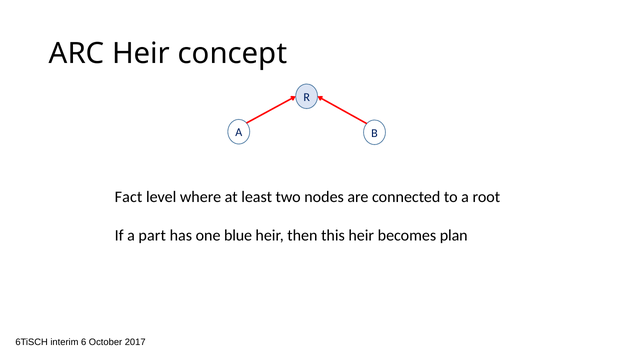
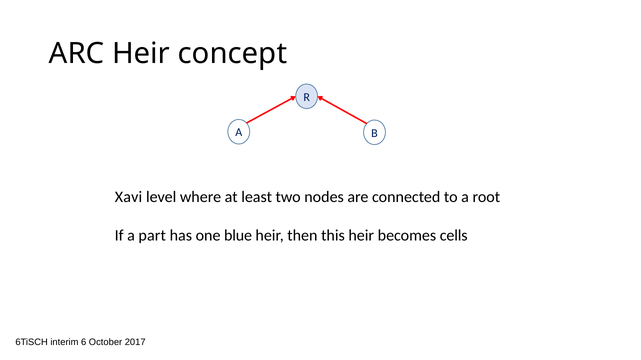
Fact: Fact -> Xavi (129, 197)
plan: plan -> cells (454, 236)
